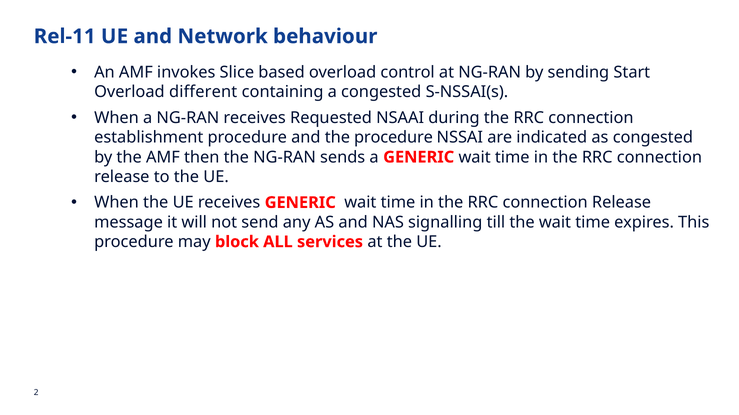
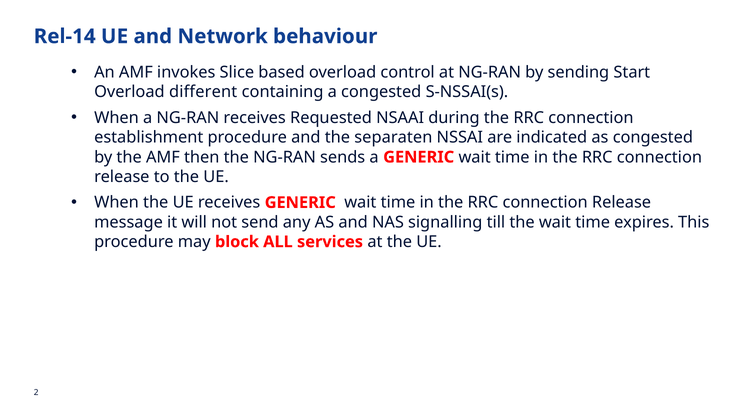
Rel-11: Rel-11 -> Rel-14 (65, 36)
the procedure: procedure -> separaten (393, 138)
